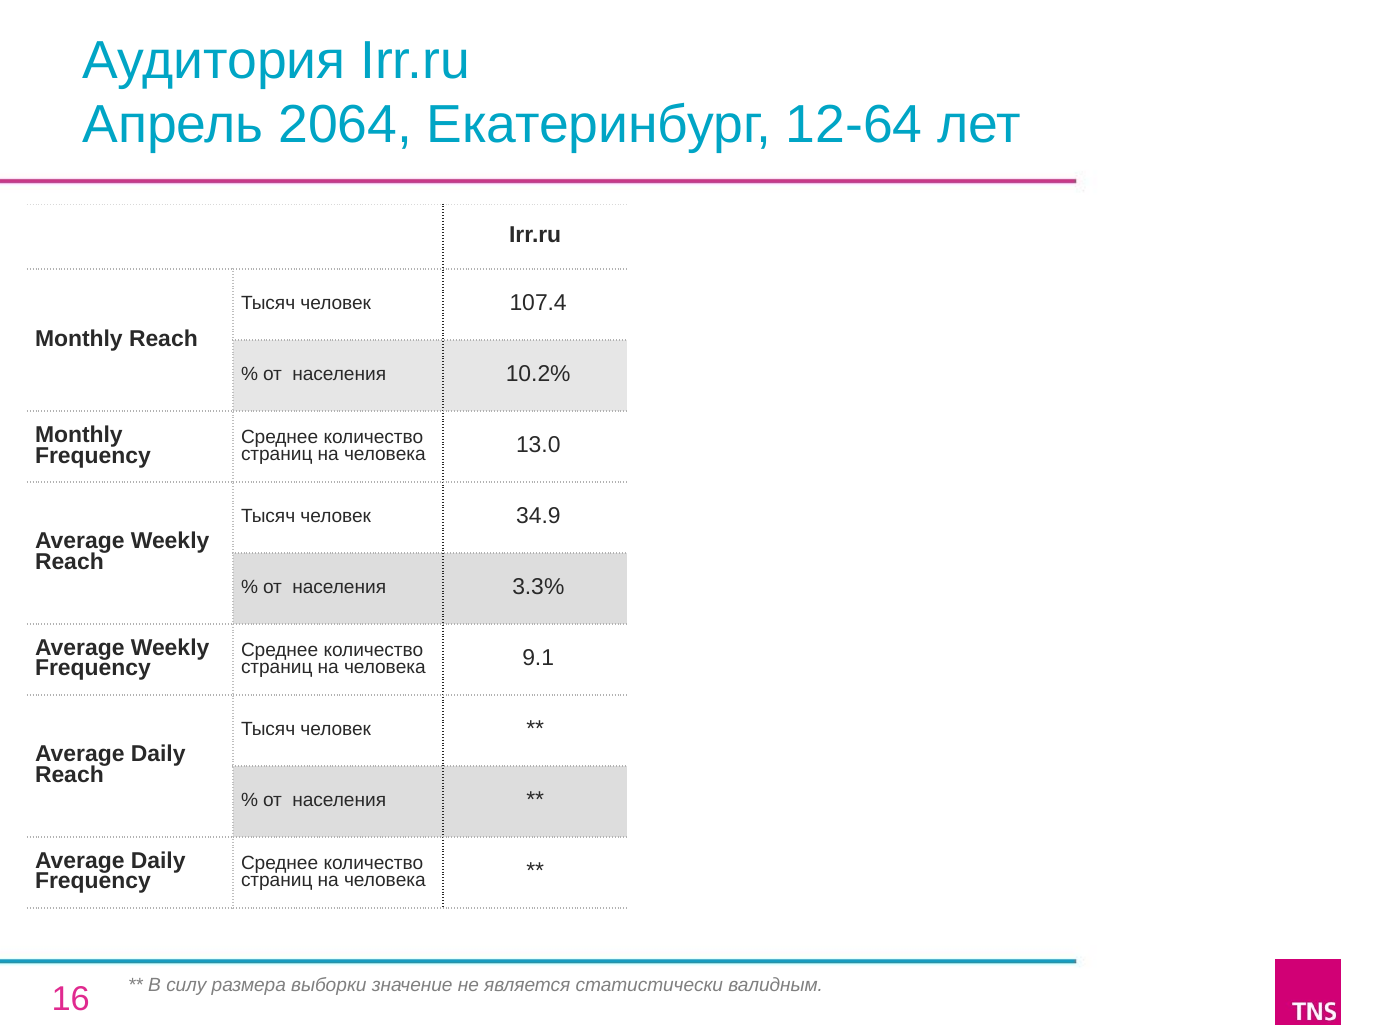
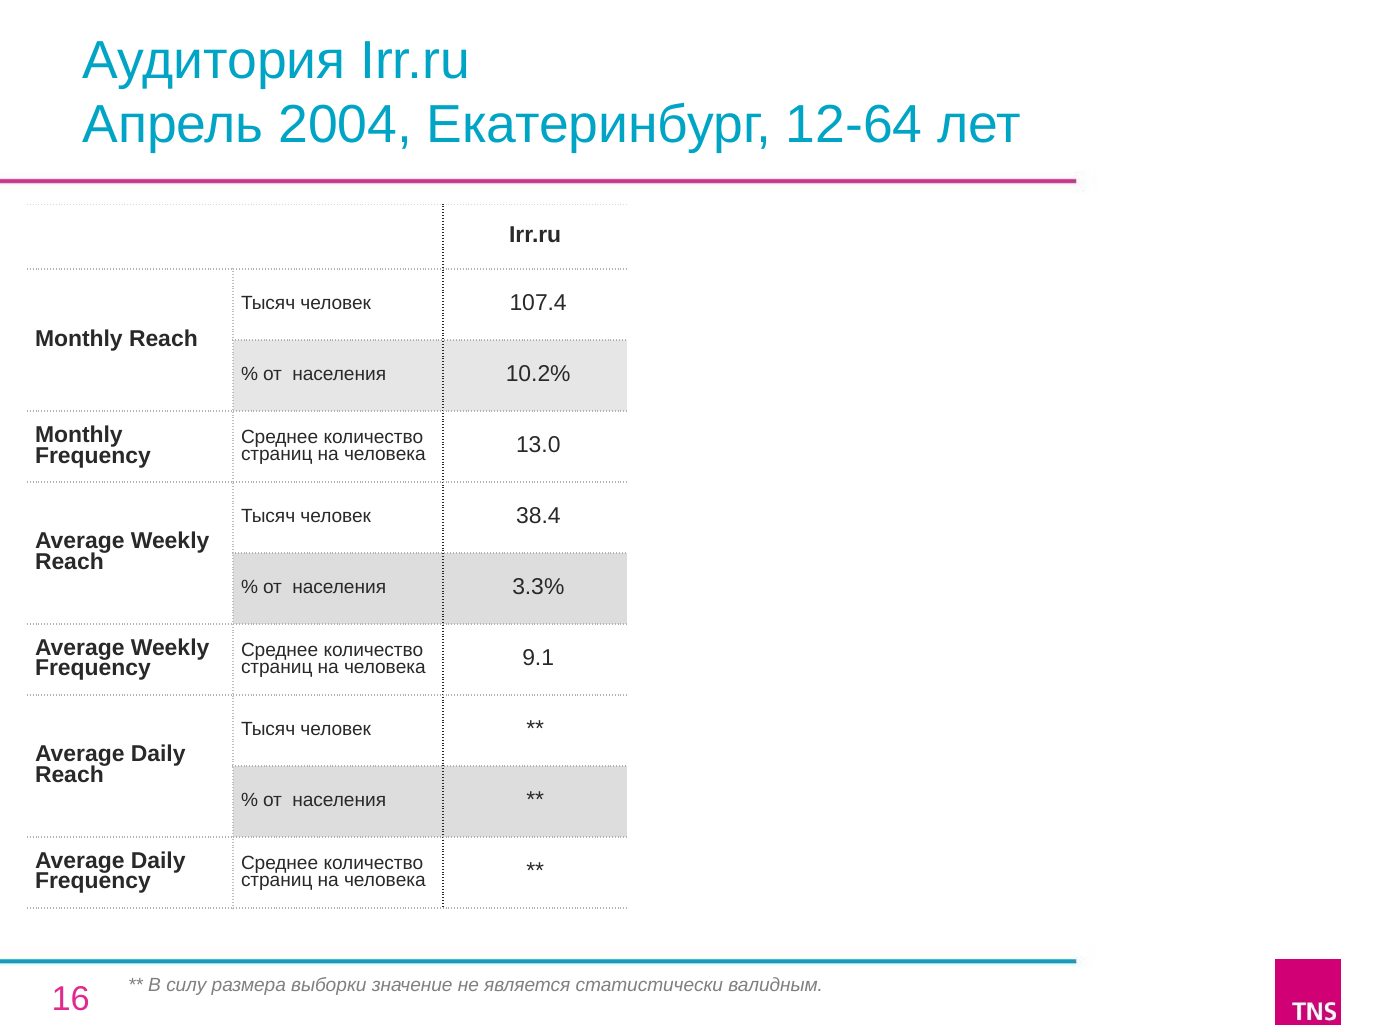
2064: 2064 -> 2004 (345, 125)
34.9: 34.9 -> 38.4 (538, 516)
